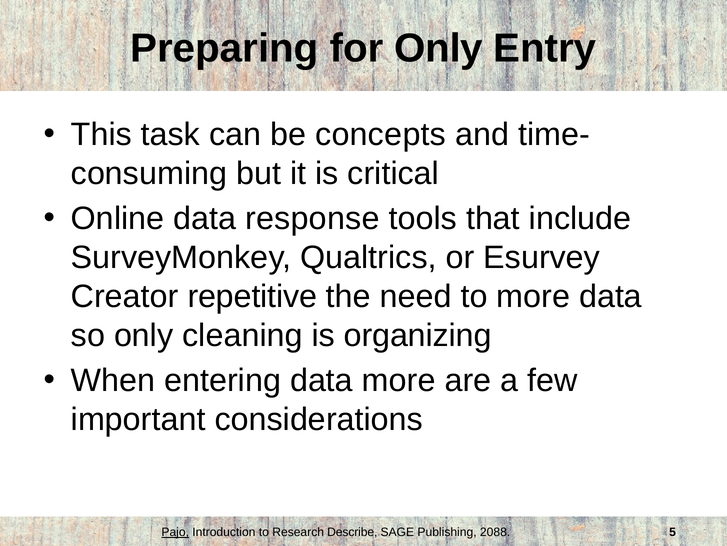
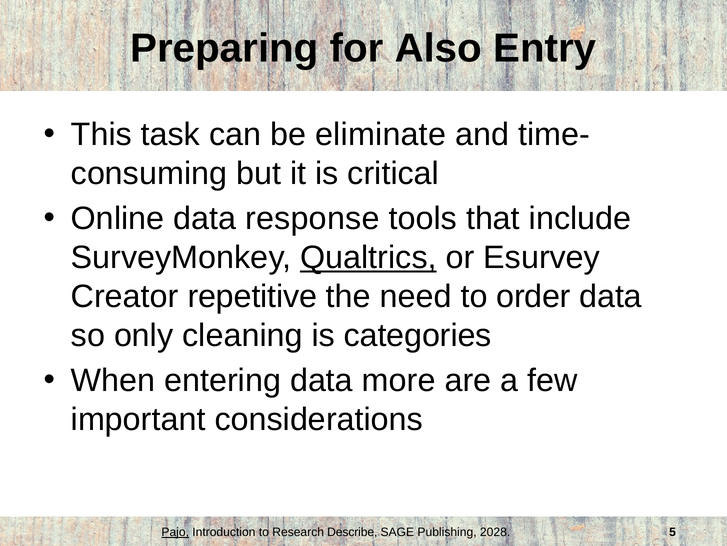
for Only: Only -> Also (438, 48)
concepts: concepts -> eliminate (381, 134)
Qualtrics underline: none -> present (368, 257)
to more: more -> order (533, 296)
organizing: organizing -> categories (418, 335)
2088: 2088 -> 2028 (495, 532)
